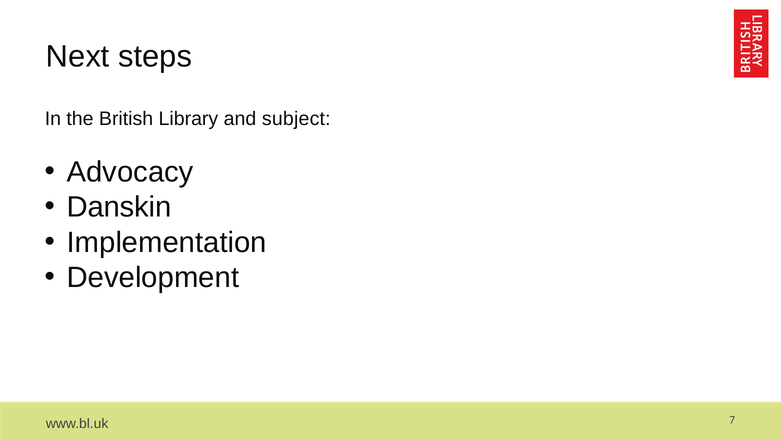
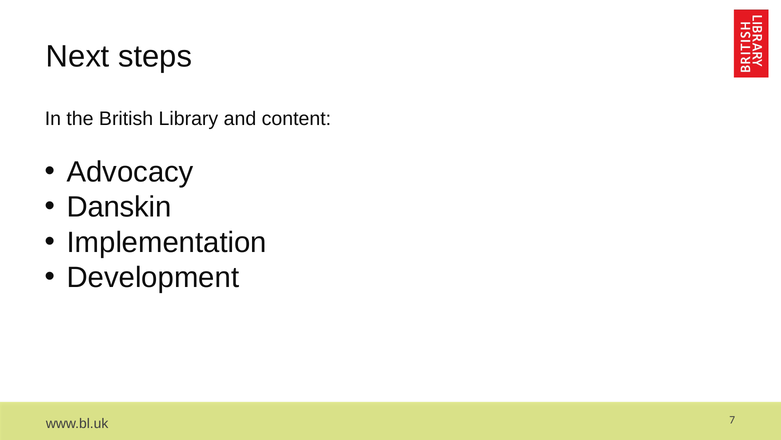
subject: subject -> content (296, 118)
